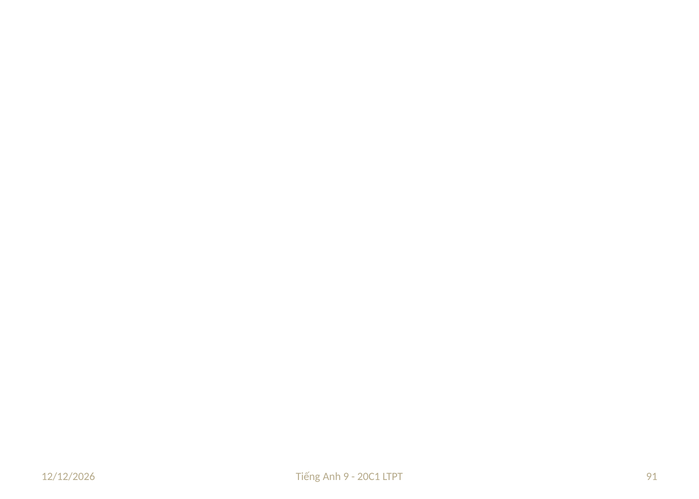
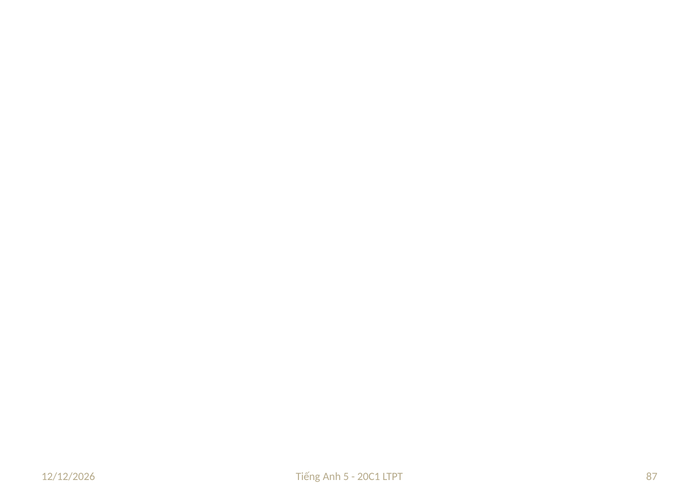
9: 9 -> 5 (346, 477)
91: 91 -> 87 (652, 477)
